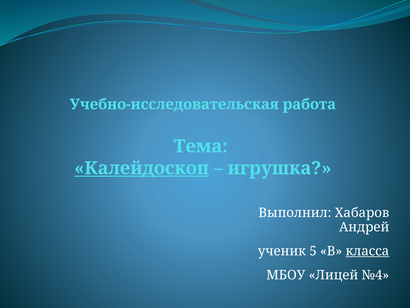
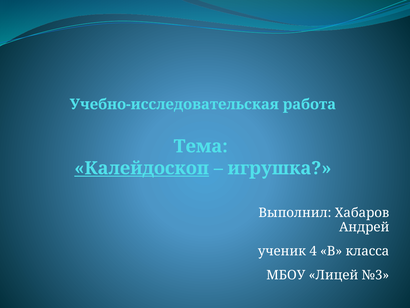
5: 5 -> 4 (313, 251)
класса underline: present -> none (367, 251)
№4: №4 -> №3 (375, 275)
